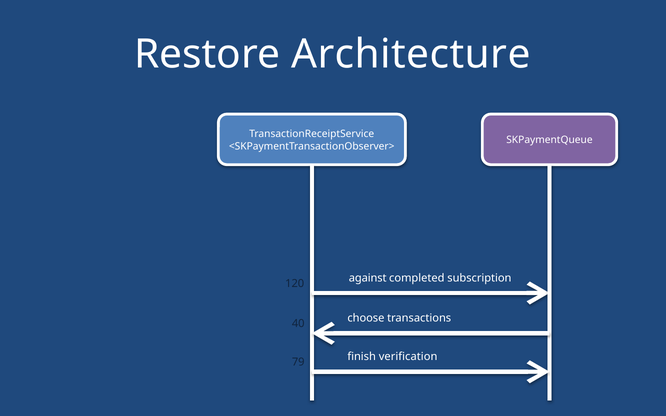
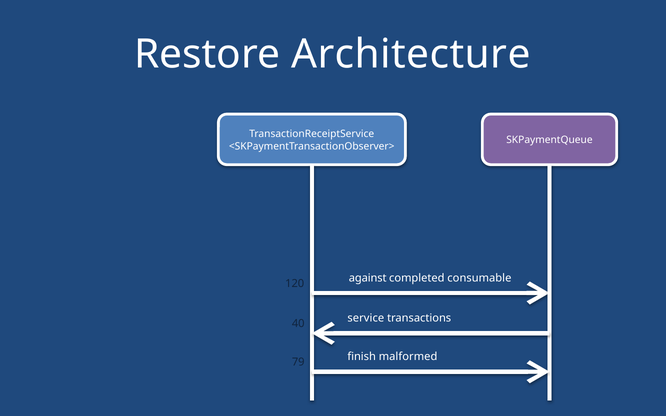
subscription: subscription -> consumable (479, 278)
choose: choose -> service (366, 318)
verification: verification -> malformed (408, 357)
